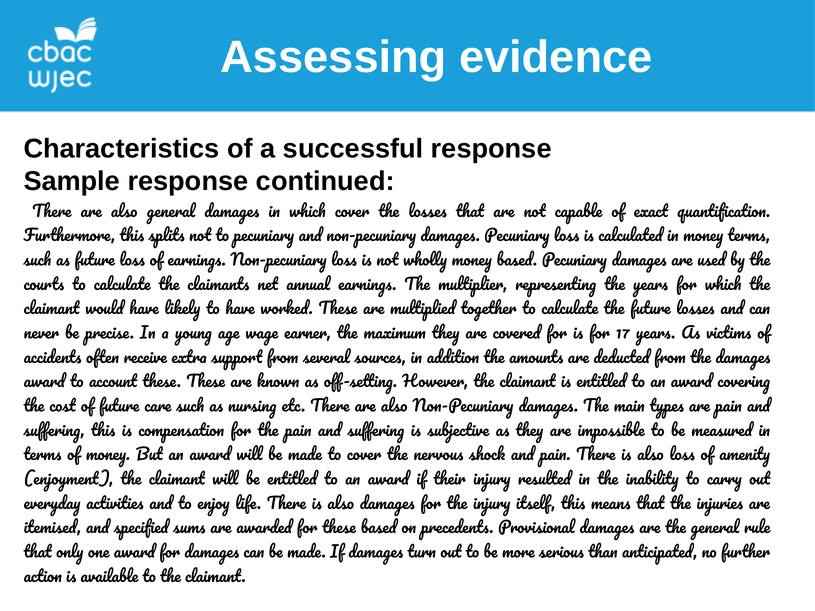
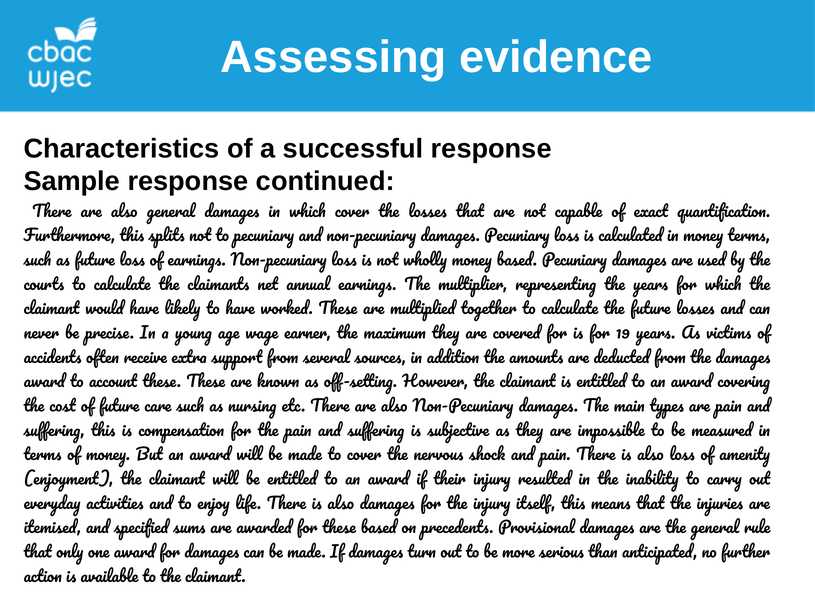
17: 17 -> 19 (623, 334)
